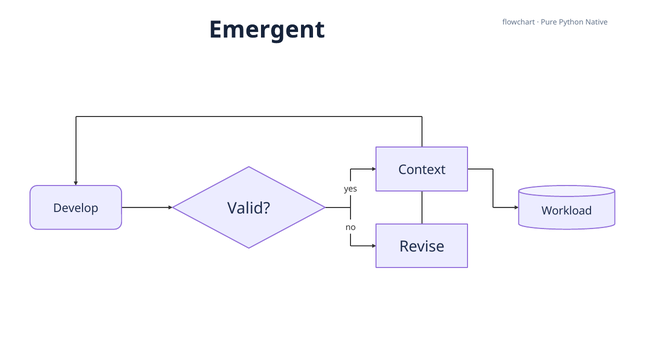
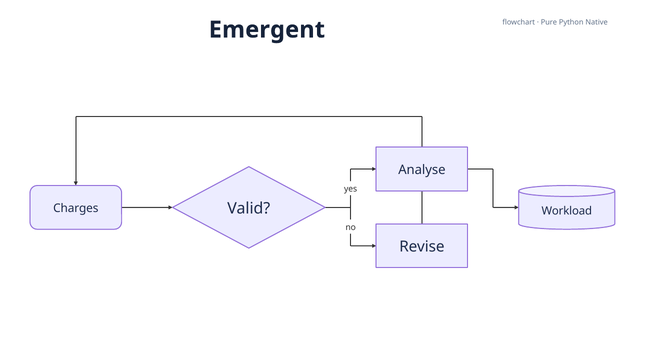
Context: Context -> Analyse (422, 170)
Develop: Develop -> Charges (76, 208)
